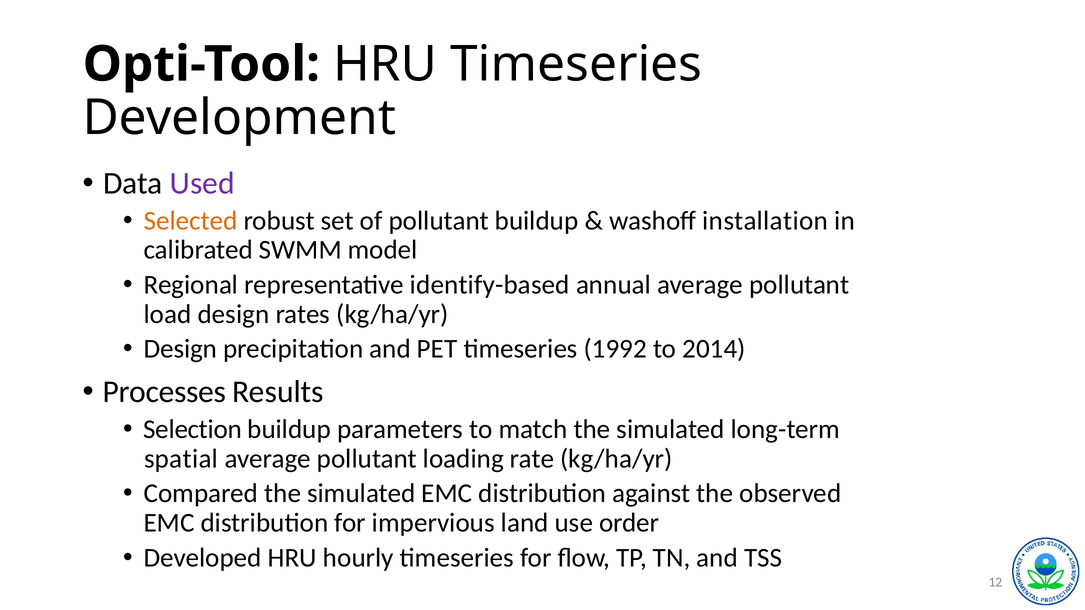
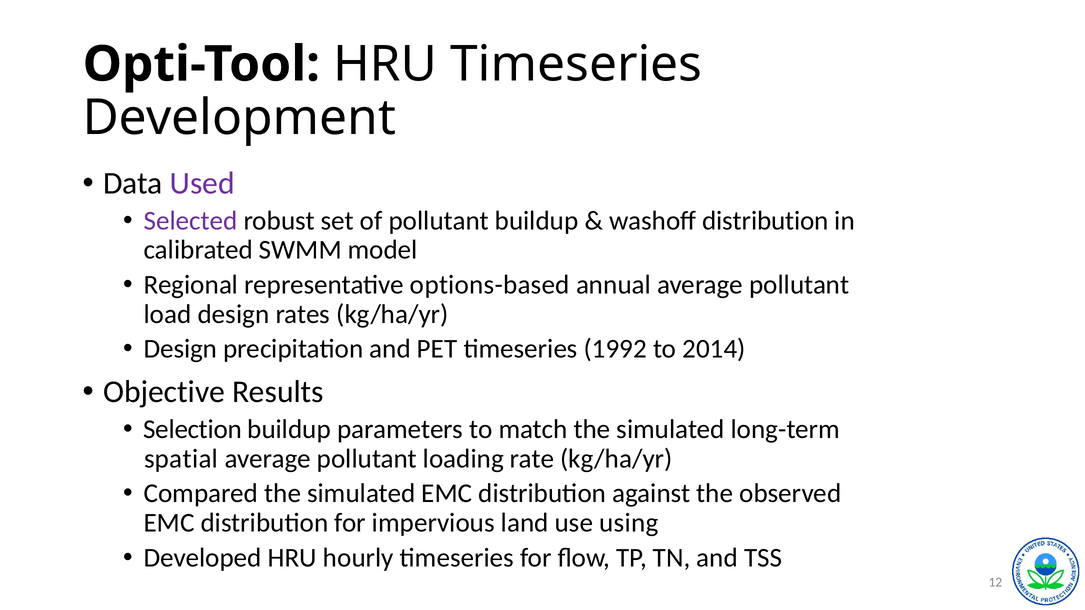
Selected colour: orange -> purple (191, 221)
washoff installation: installation -> distribution (765, 221)
identify-based: identify-based -> options-based (490, 285)
Processes: Processes -> Objective (164, 392)
order: order -> using (629, 523)
